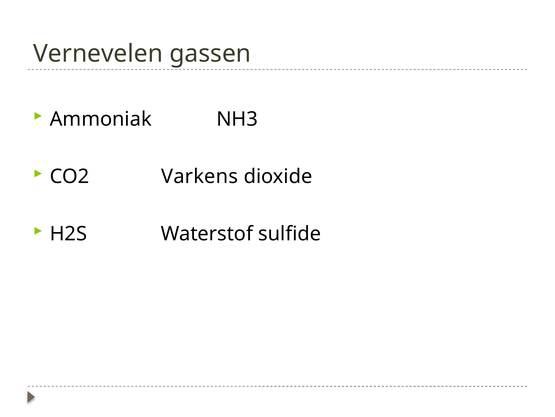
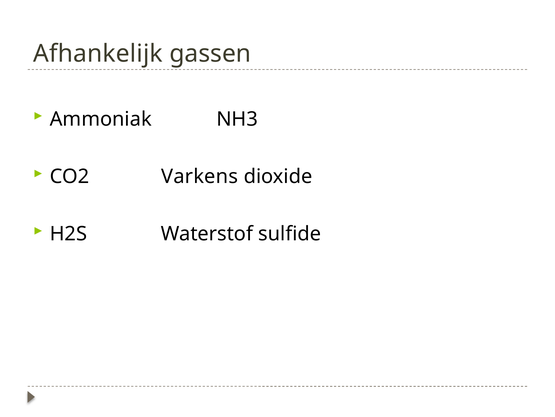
Vernevelen: Vernevelen -> Afhankelijk (98, 54)
